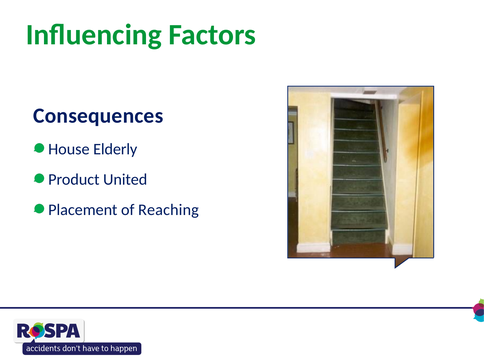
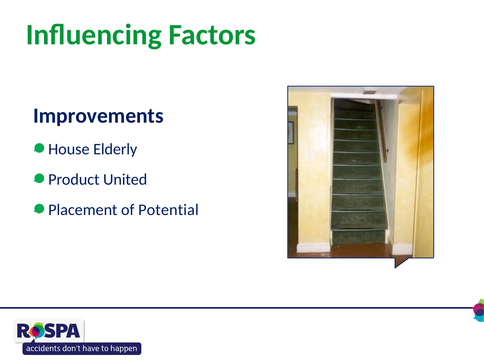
Consequences: Consequences -> Improvements (98, 116)
Reaching: Reaching -> Potential (168, 210)
